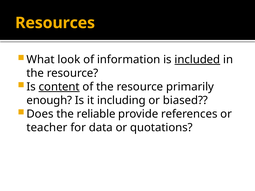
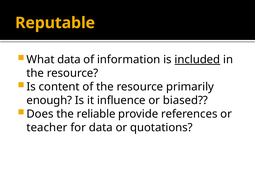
Resources: Resources -> Reputable (55, 23)
What look: look -> data (69, 60)
content underline: present -> none (59, 87)
including: including -> influence (121, 100)
